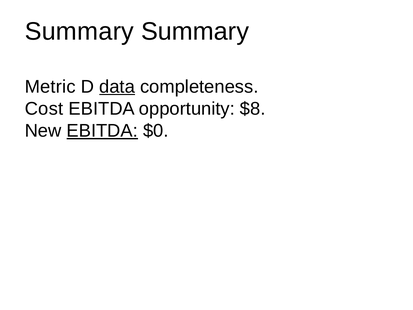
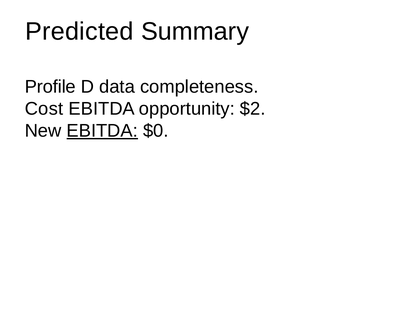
Summary: Summary -> Predicted (79, 31)
Metric: Metric -> Profile (50, 87)
data underline: present -> none (117, 87)
$8: $8 -> $2 (253, 109)
